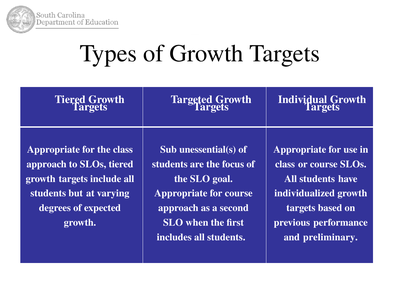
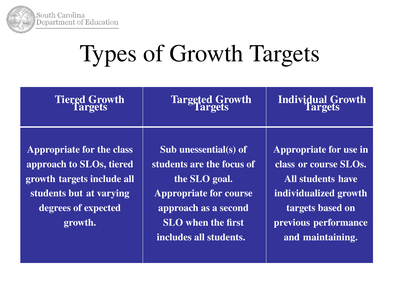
preliminary: preliminary -> maintaining (330, 237)
